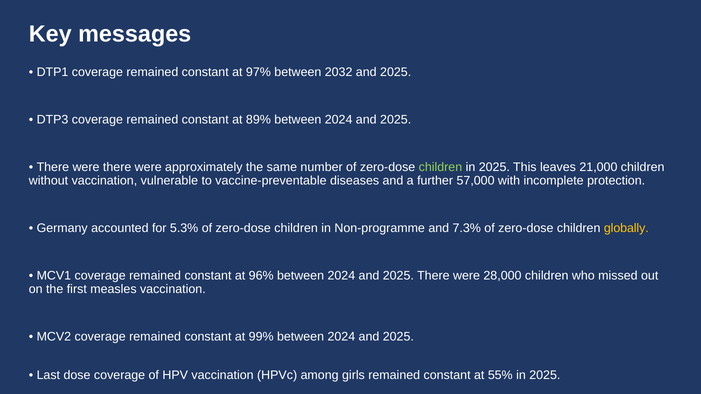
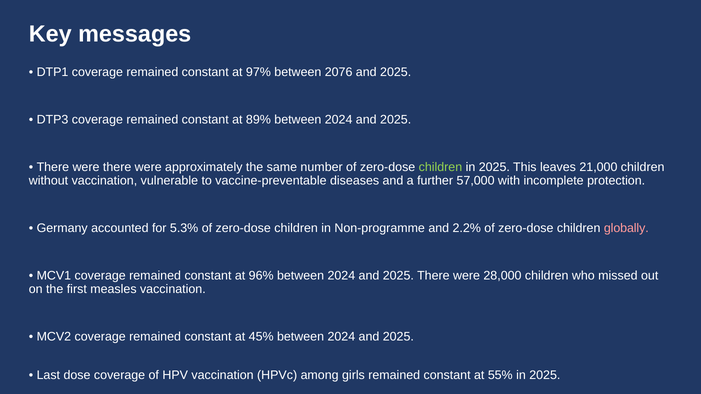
2032: 2032 -> 2076 (339, 72)
7.3%: 7.3% -> 2.2% (467, 228)
globally colour: yellow -> pink (626, 228)
99%: 99% -> 45% (261, 337)
